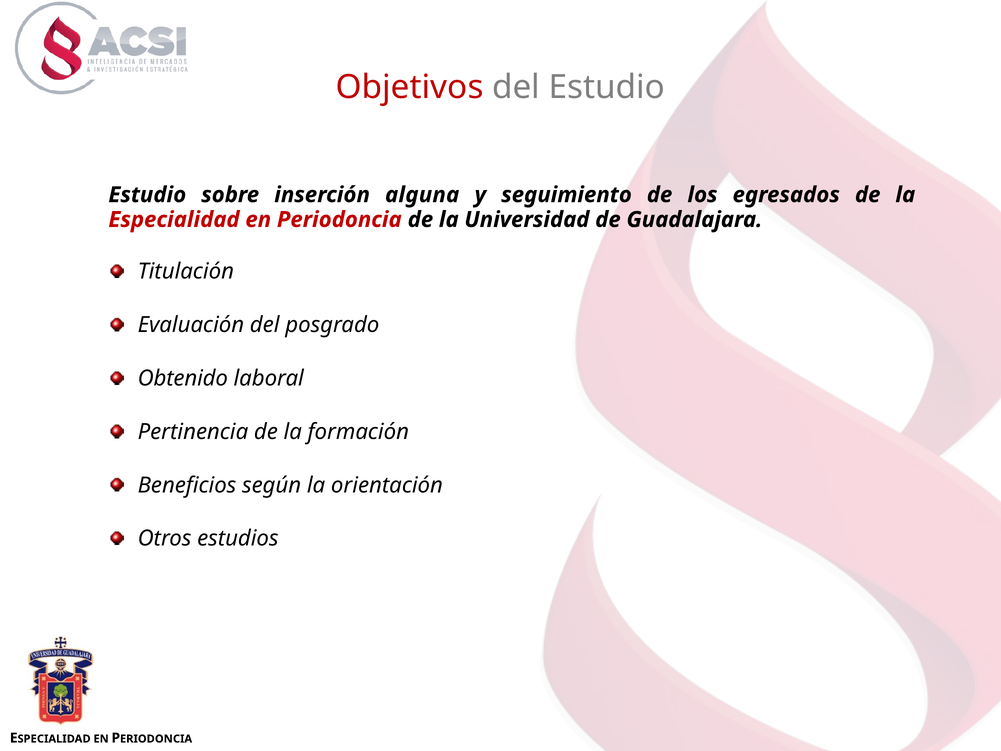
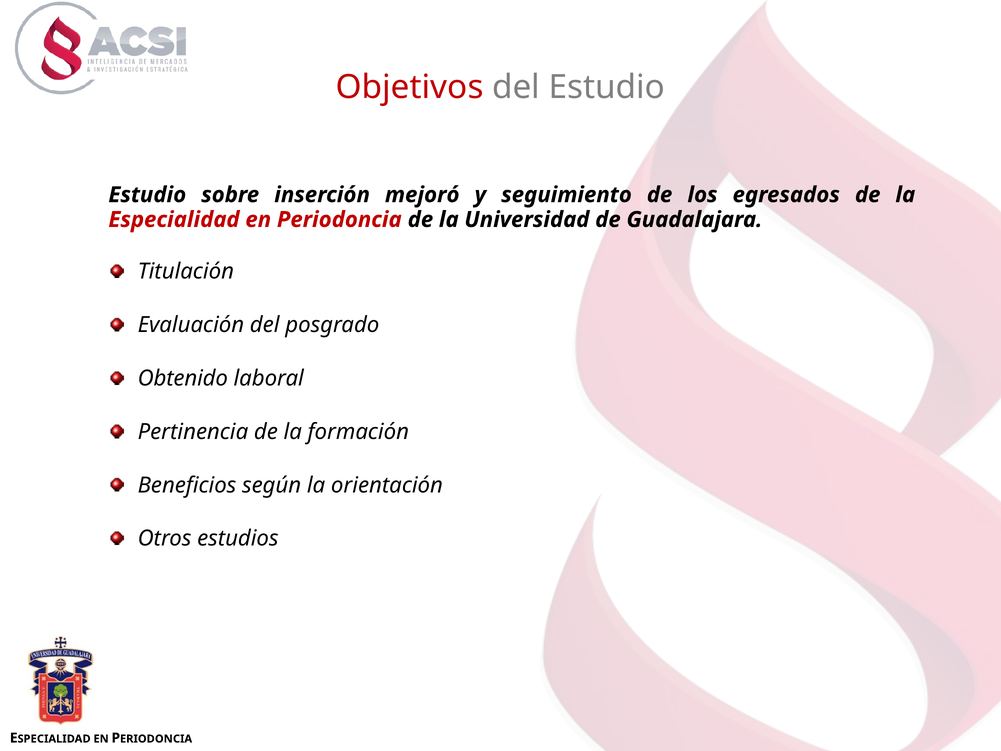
alguna: alguna -> mejoró (422, 195)
